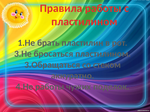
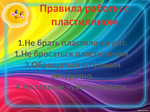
3.Не: 3.Не -> 1.Не (23, 54)
4.Не работы: работы -> стеком (50, 87)
